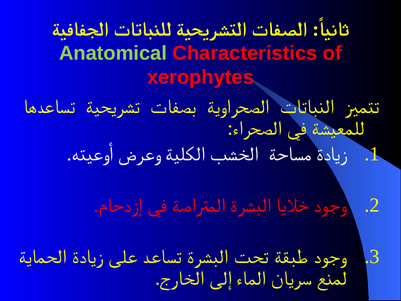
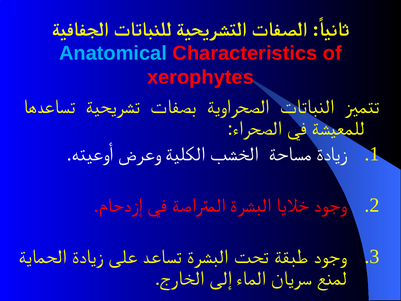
Anatomical colour: light green -> light blue (113, 53)
